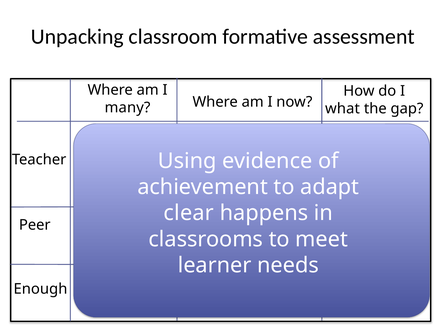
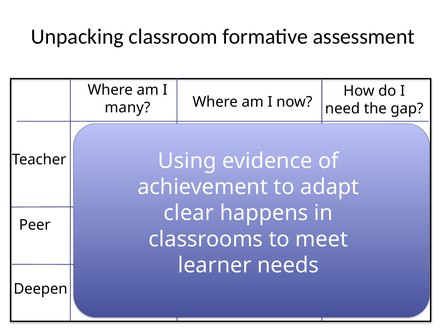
what: what -> need (343, 109)
Enough: Enough -> Deepen (40, 289)
